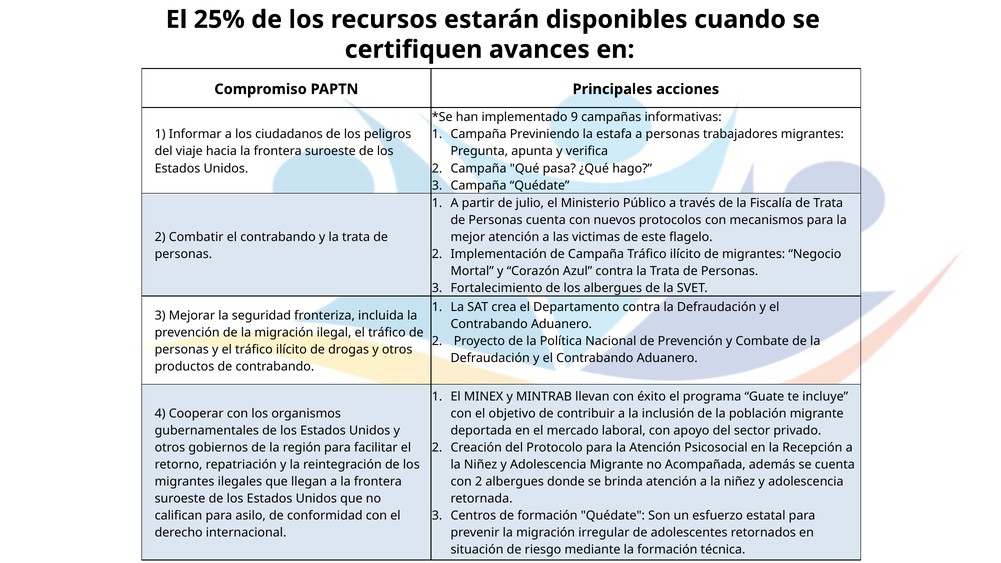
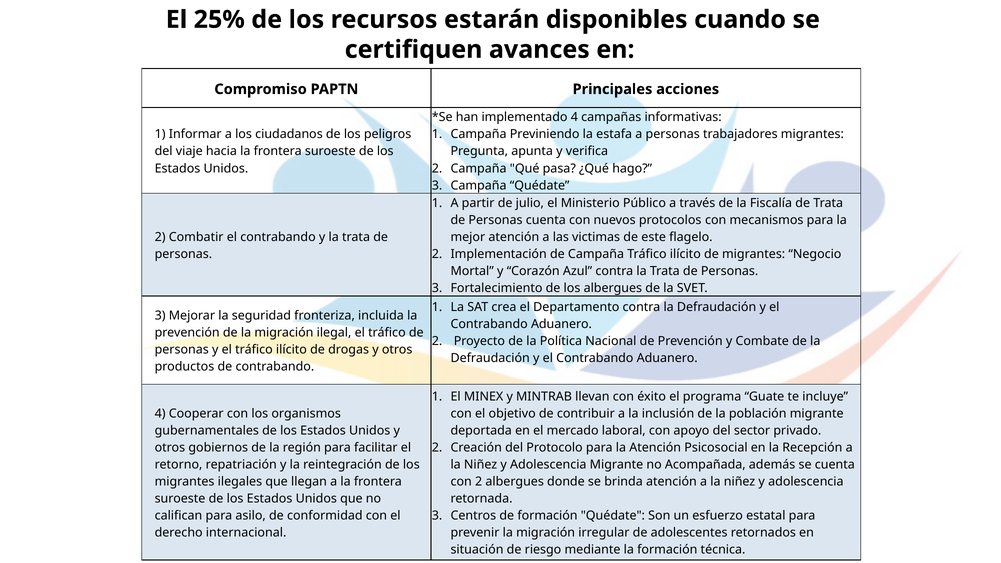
implementado 9: 9 -> 4 (574, 117)
